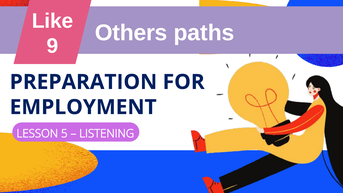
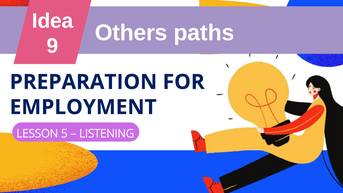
Like: Like -> Idea (53, 21)
